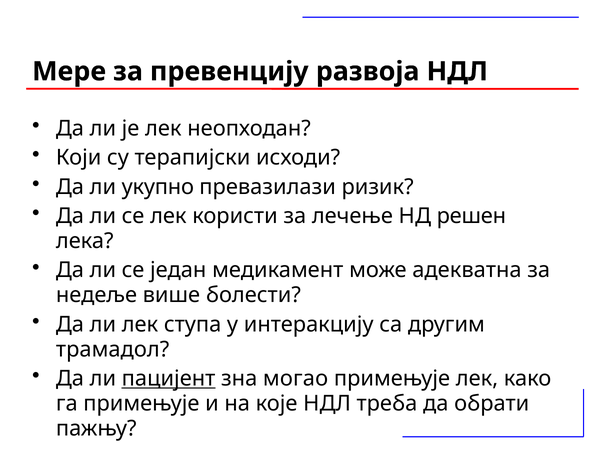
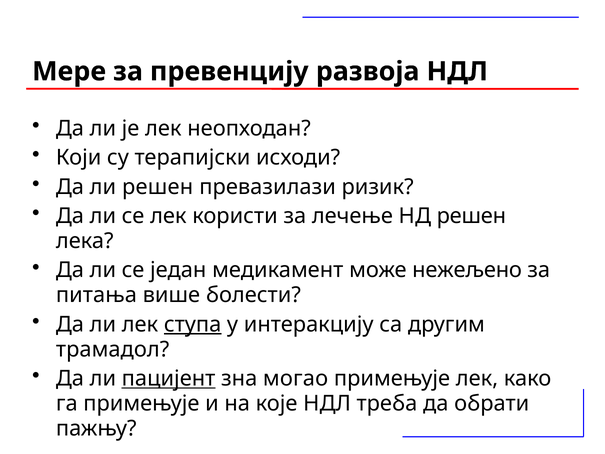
ли укупно: укупно -> решен (158, 187)
адекватна: адекватна -> нежељено (467, 270)
недеље: недеље -> питања (96, 295)
ступа underline: none -> present (193, 324)
